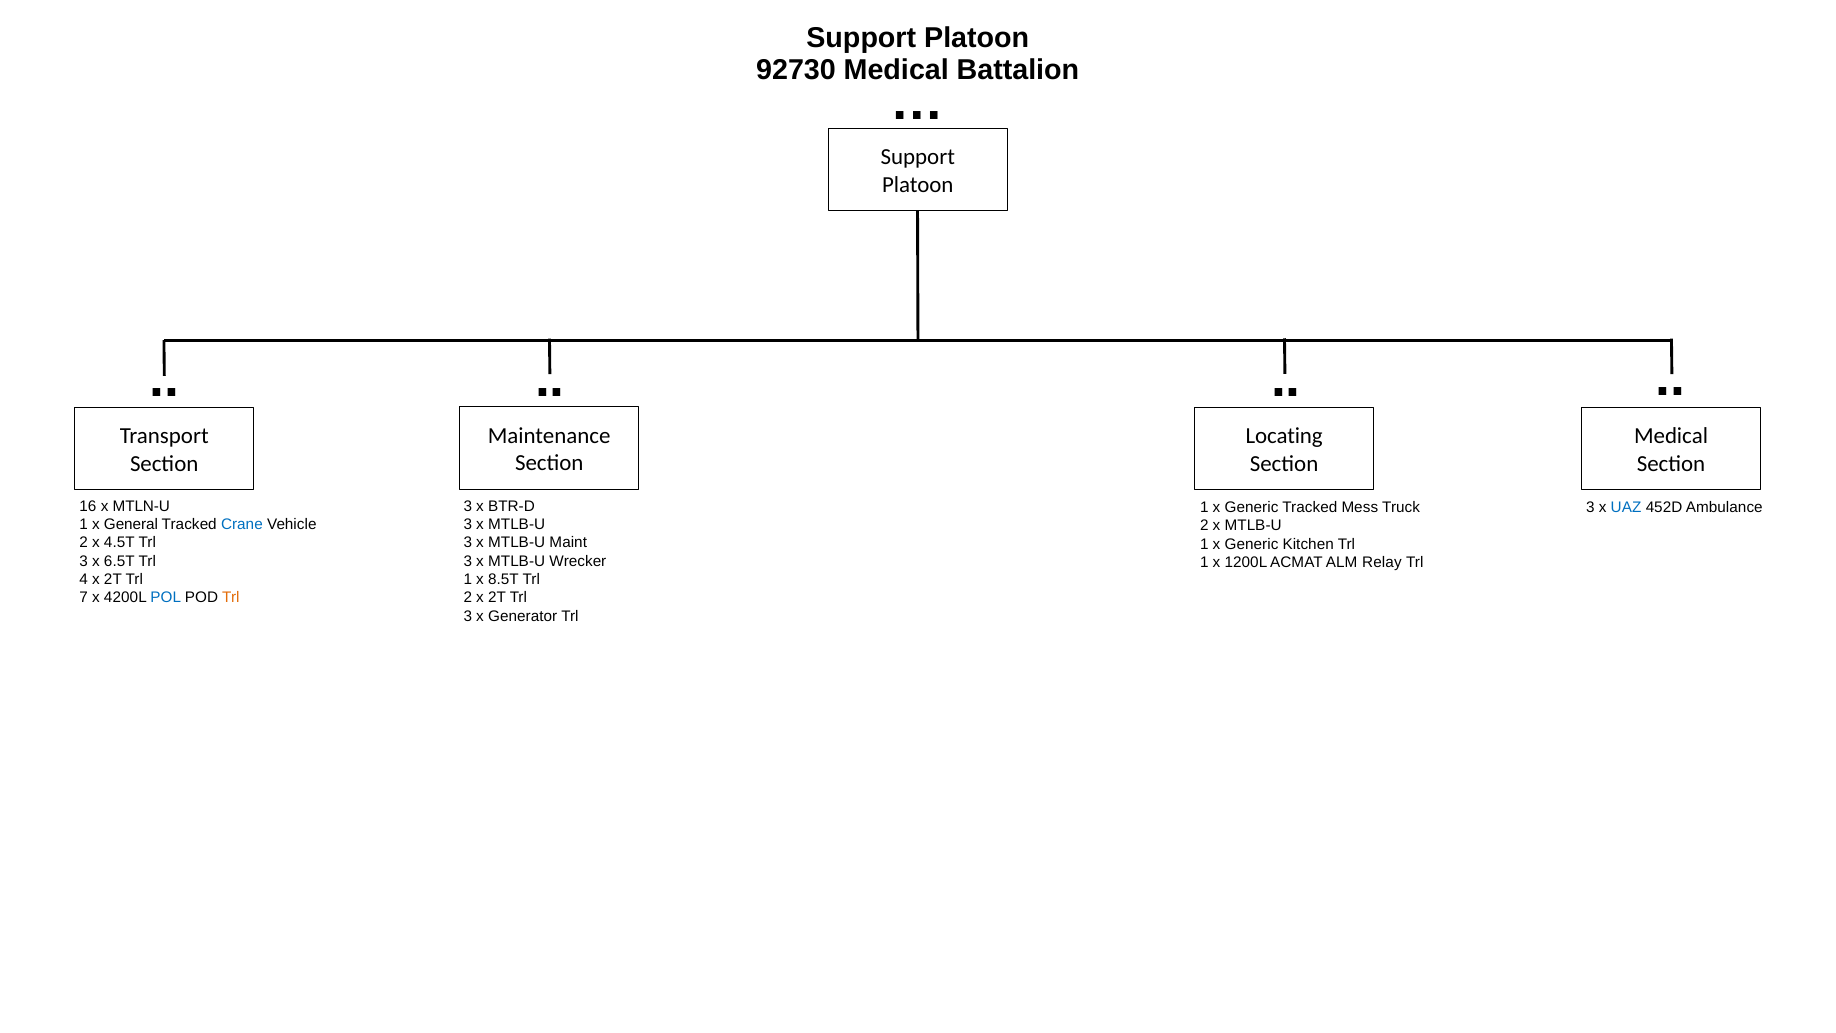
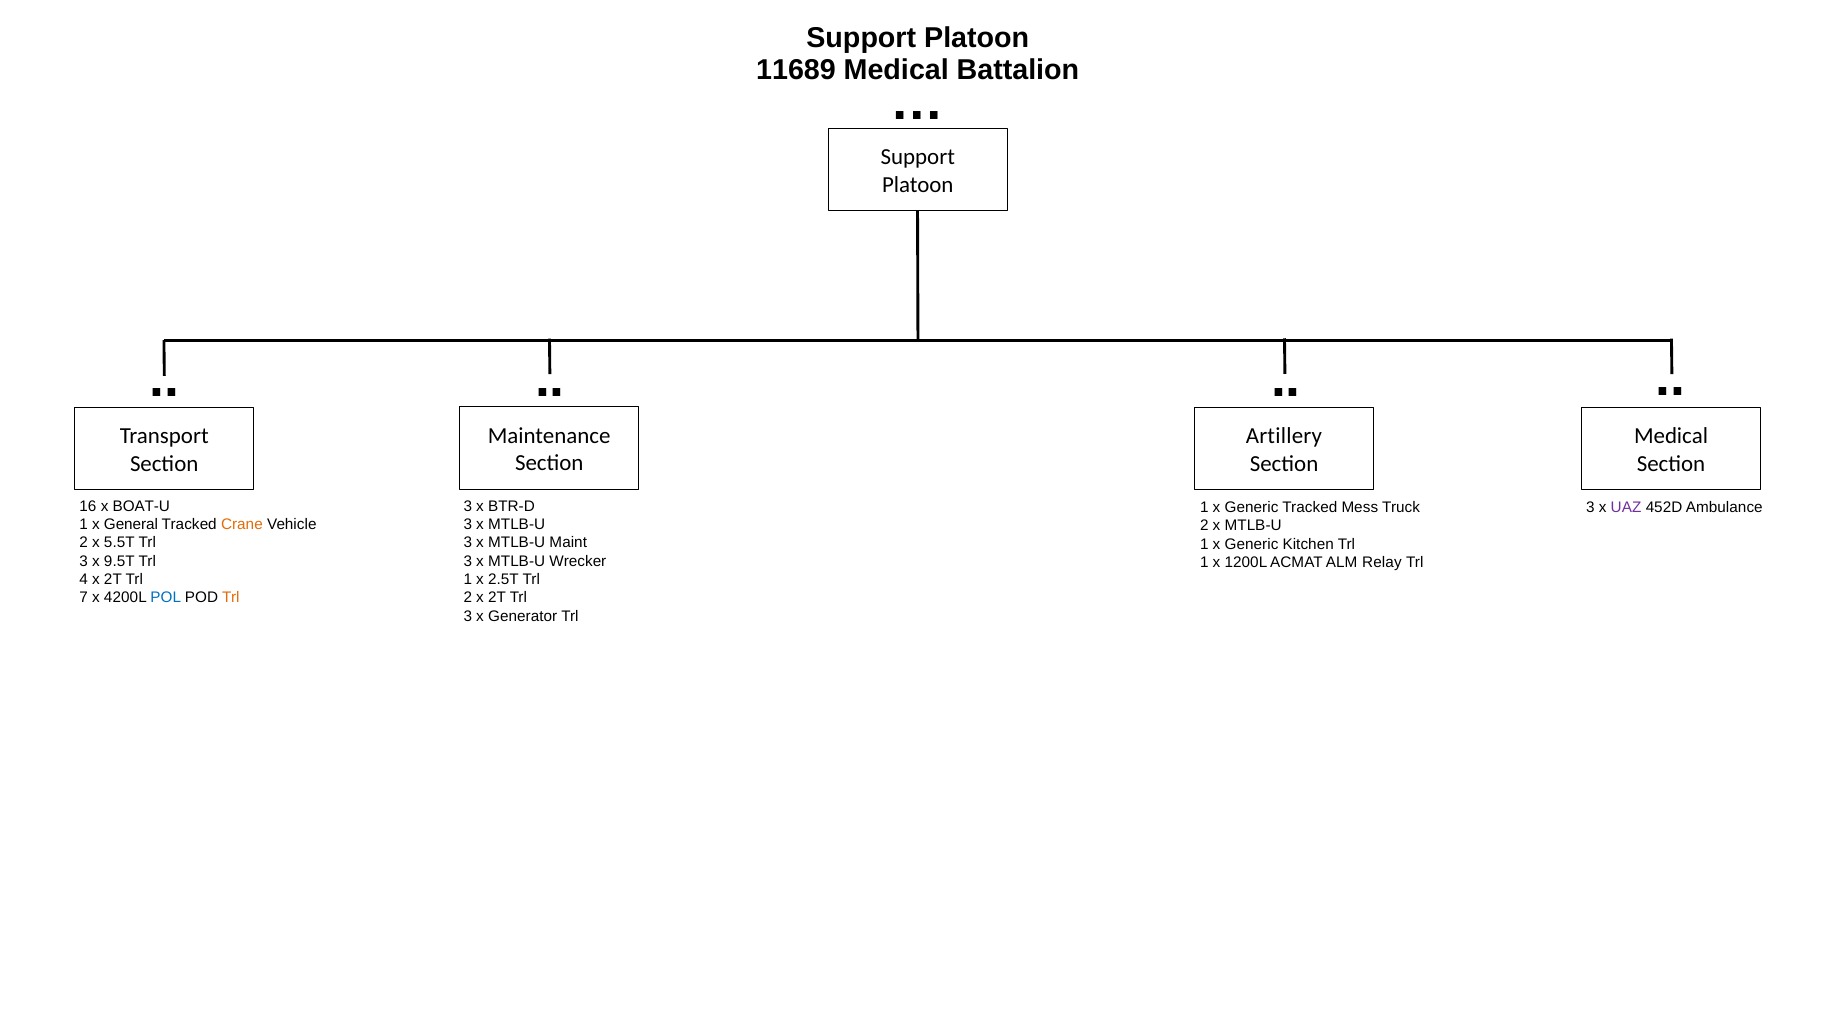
92730: 92730 -> 11689 (796, 70)
Locating: Locating -> Artillery (1284, 436)
MTLN-U: MTLN-U -> BOAT-U (141, 506)
UAZ colour: blue -> purple (1626, 507)
Crane colour: blue -> orange (242, 524)
4.5T: 4.5T -> 5.5T (119, 543)
6.5T: 6.5T -> 9.5T (119, 561)
8.5T: 8.5T -> 2.5T (503, 579)
